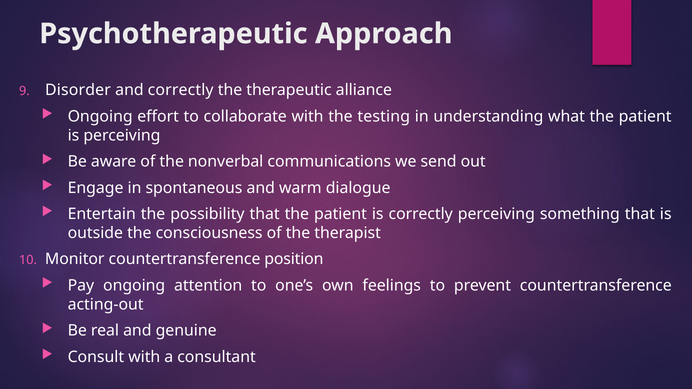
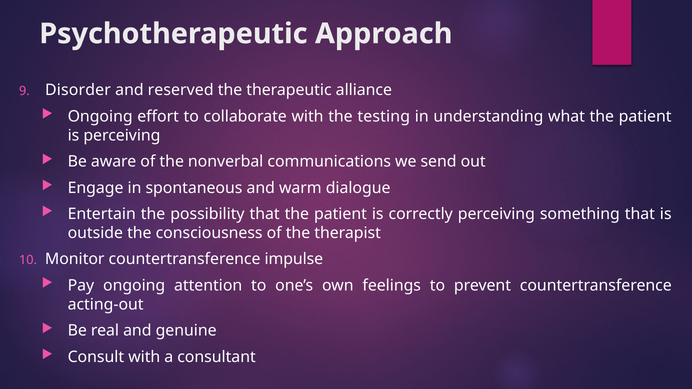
and correctly: correctly -> reserved (181, 90)
position: position -> impulse (294, 259)
